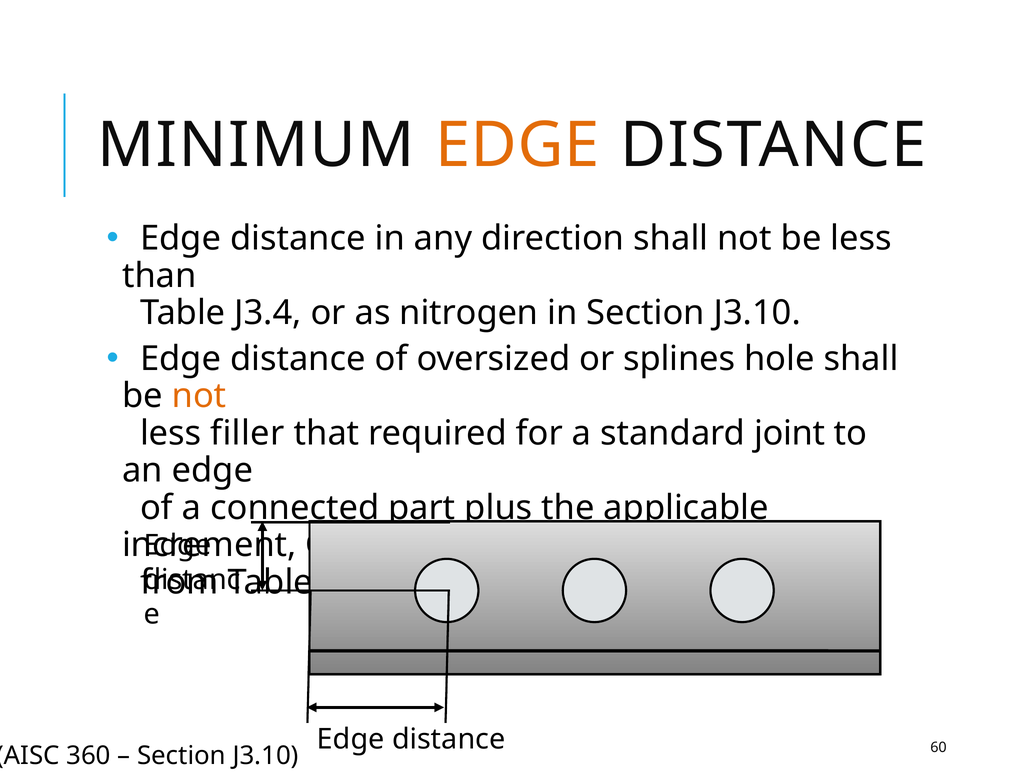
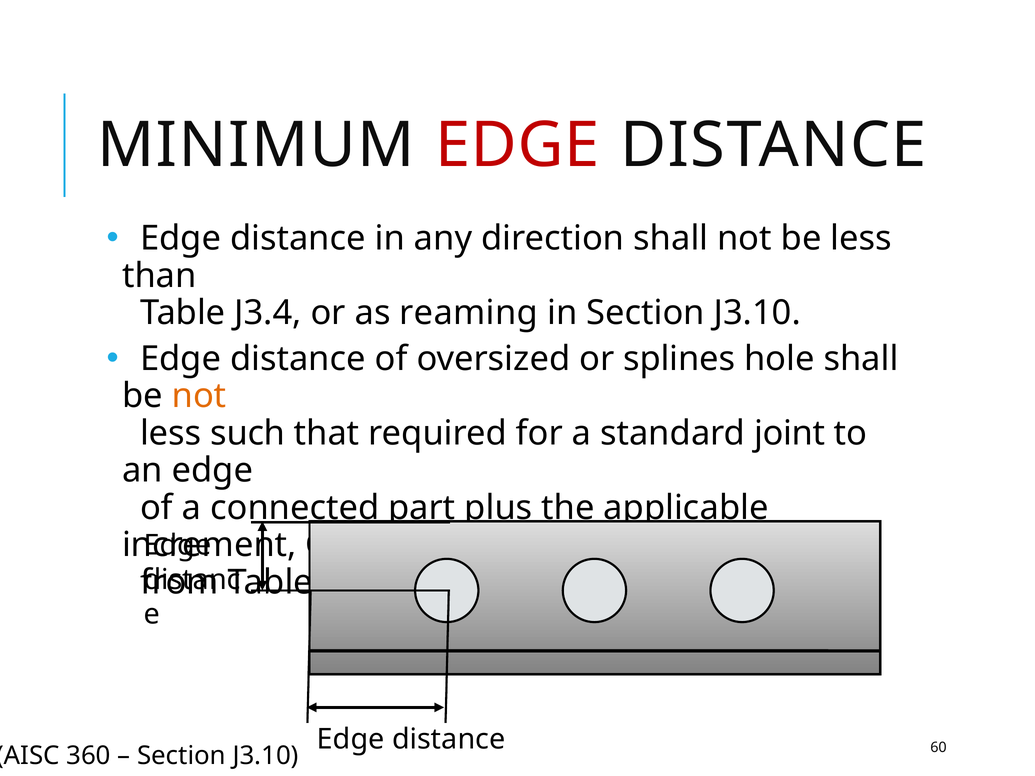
EDGE colour: orange -> red (517, 145)
nitrogen: nitrogen -> reaming (469, 313)
filler: filler -> such (248, 433)
